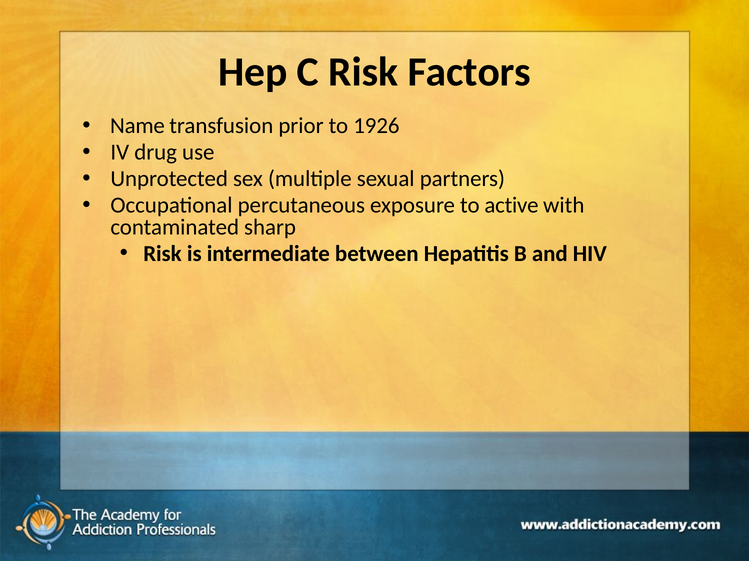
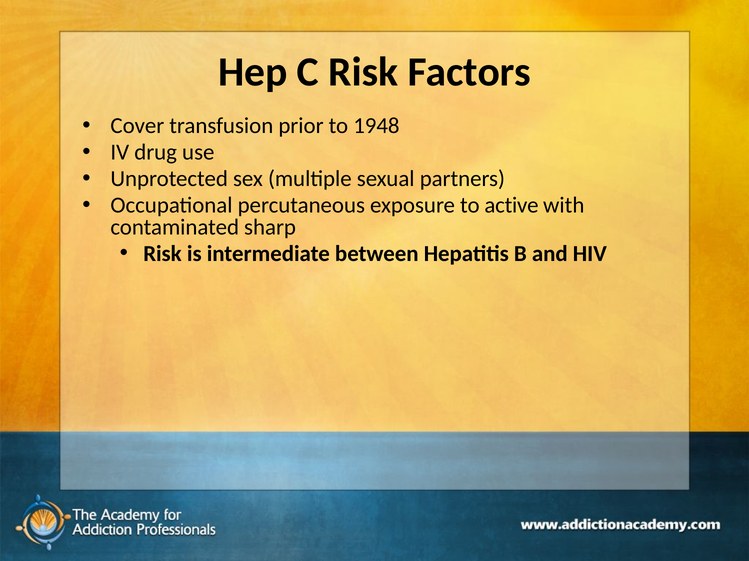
Name: Name -> Cover (137, 126)
1926: 1926 -> 1948 (376, 126)
